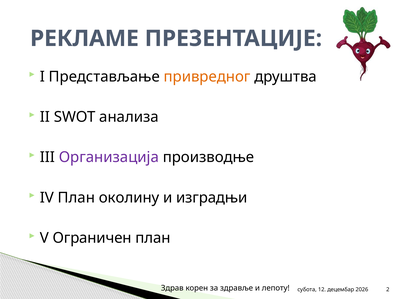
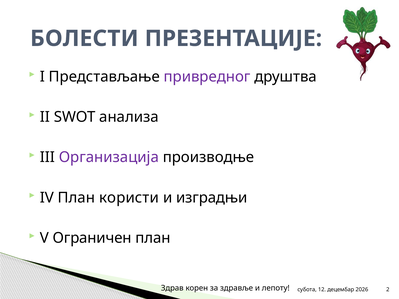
РЕКЛАМЕ: РЕКЛАМЕ -> БОЛЕСТИ (84, 38)
привредног colour: orange -> purple (207, 77)
околину: околину -> користи (129, 198)
